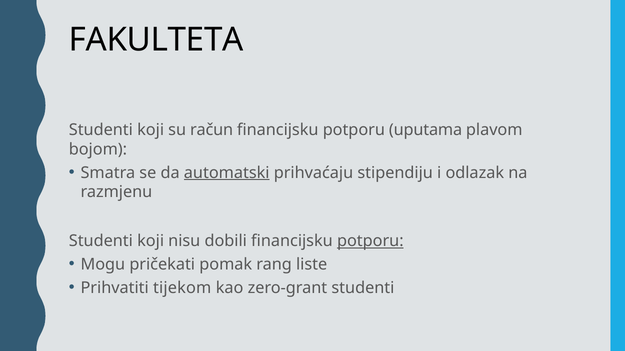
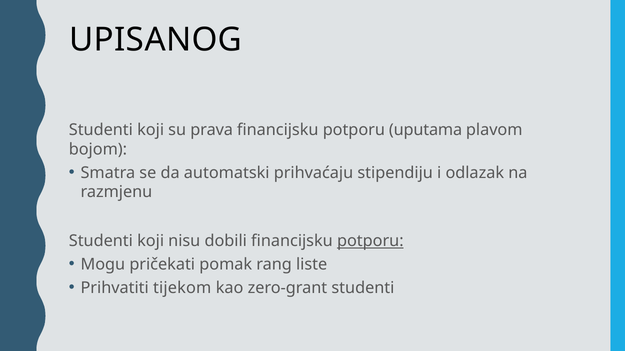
FAKULTETA: FAKULTETA -> UPISANOG (156, 40)
račun: račun -> prava (212, 130)
automatski underline: present -> none (227, 173)
